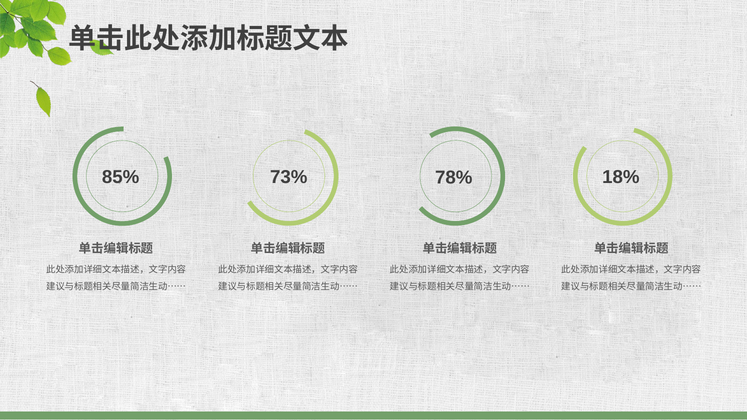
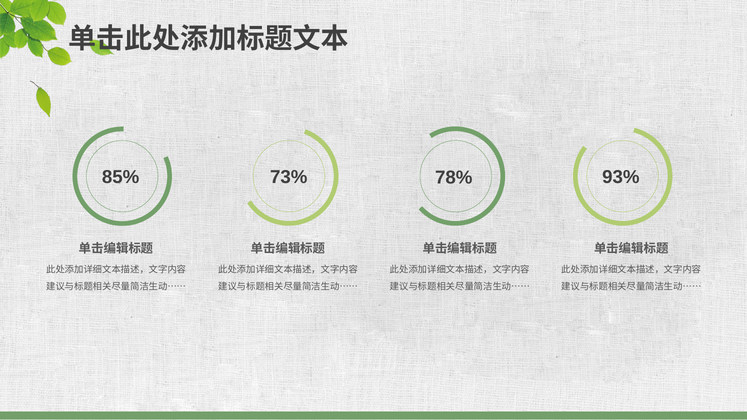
18%: 18% -> 93% (621, 177)
